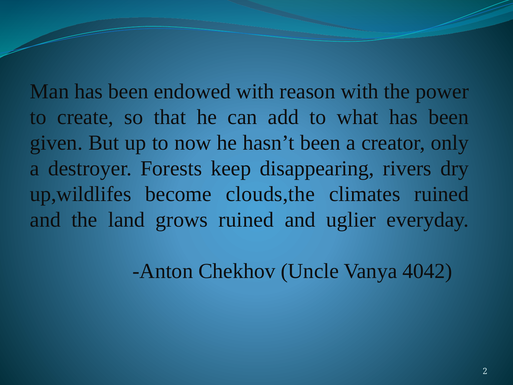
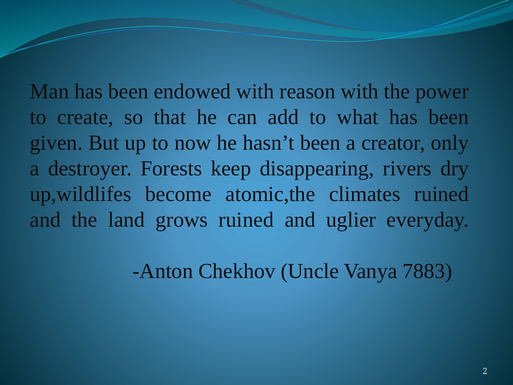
clouds,the: clouds,the -> atomic,the (270, 194)
4042: 4042 -> 7883 (427, 271)
